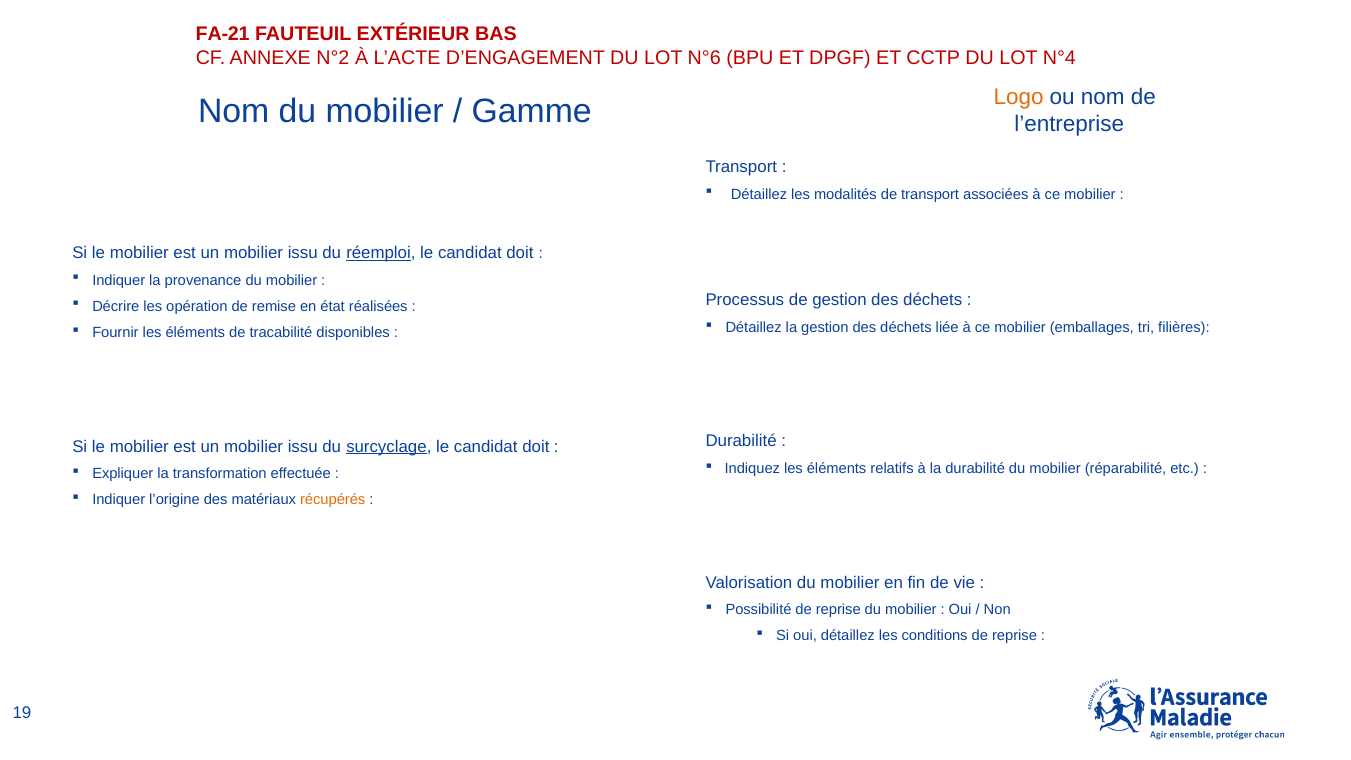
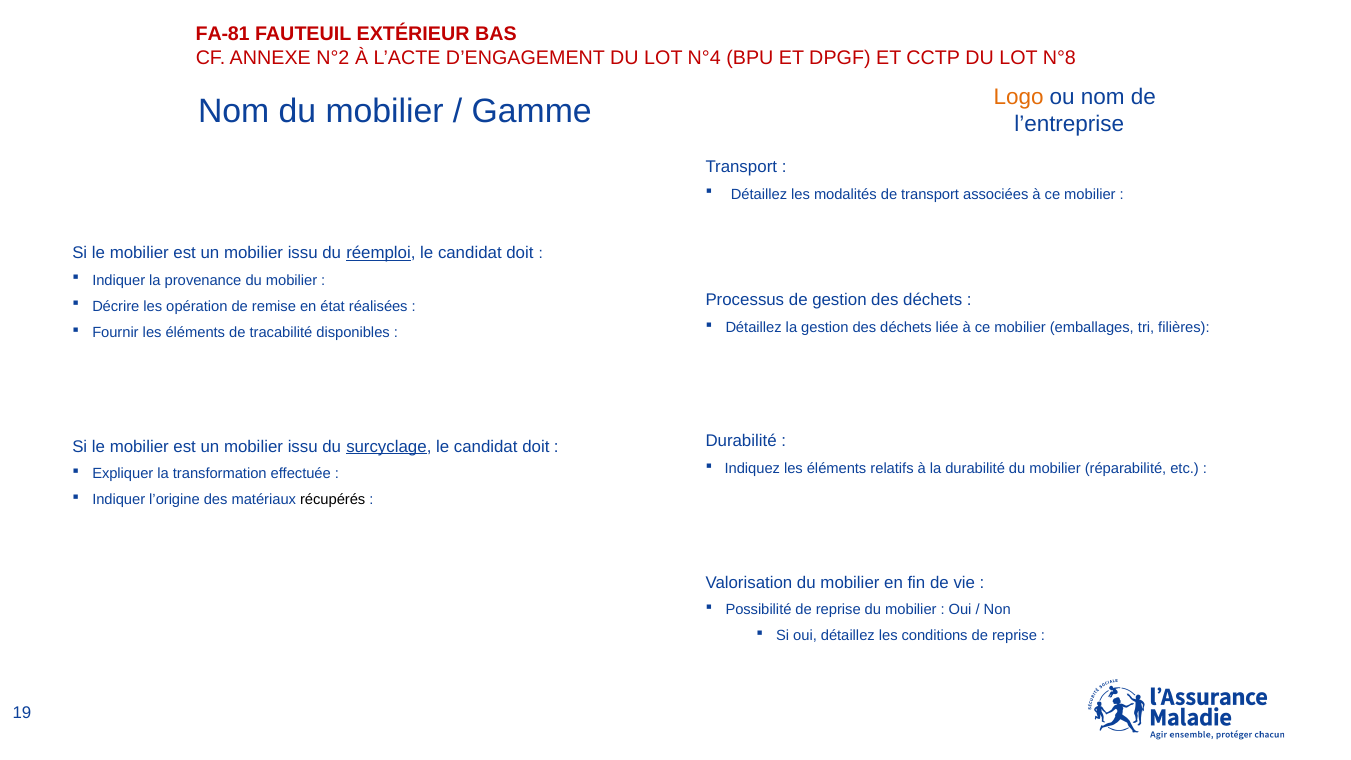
FA-21: FA-21 -> FA-81 (223, 34)
N°6: N°6 -> N°4 (704, 58)
N°4: N°4 -> N°8 (1059, 58)
récupérés colour: orange -> black (333, 500)
